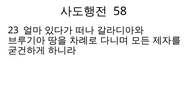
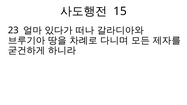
58: 58 -> 15 (120, 11)
